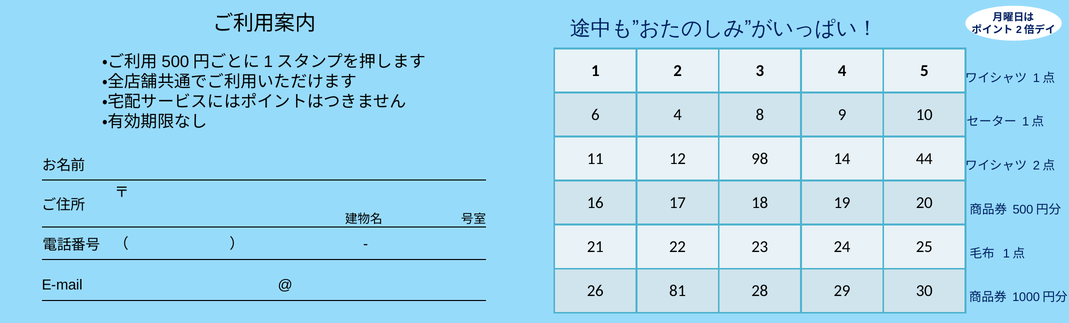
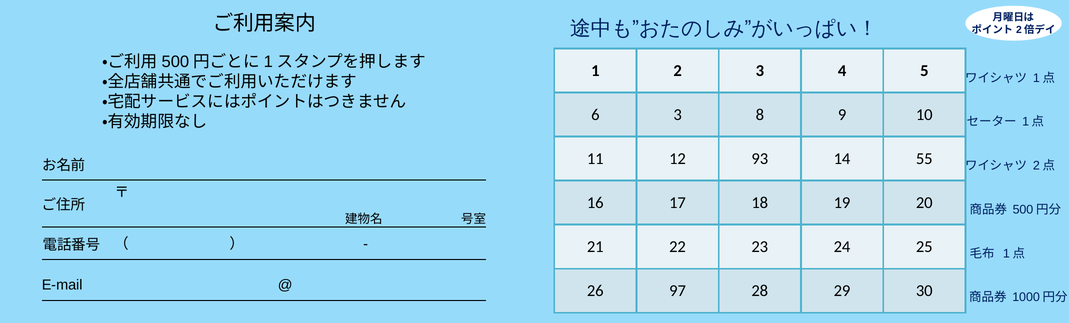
6 4: 4 -> 3 (678, 115)
98: 98 -> 93 (760, 159)
44: 44 -> 55 (924, 159)
81: 81 -> 97 (678, 291)
